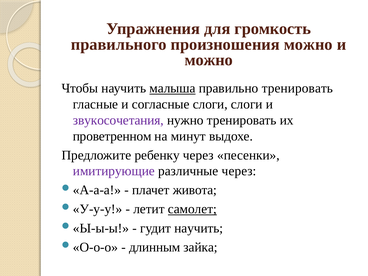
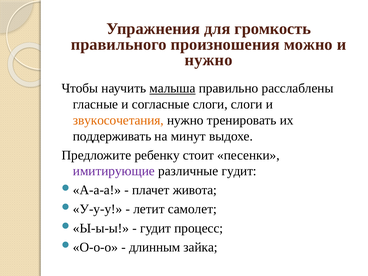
можно: можно -> нужно (209, 60)
правильно тренировать: тренировать -> расслаблены (298, 88)
звукосочетания colour: purple -> orange (118, 120)
проветренном: проветренном -> поддерживать (112, 136)
ребенку через: через -> стоит (198, 155)
различные через: через -> гудит (239, 171)
самолет underline: present -> none (192, 209)
гудит научить: научить -> процесс (199, 228)
